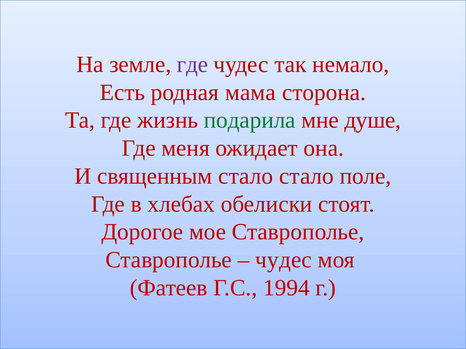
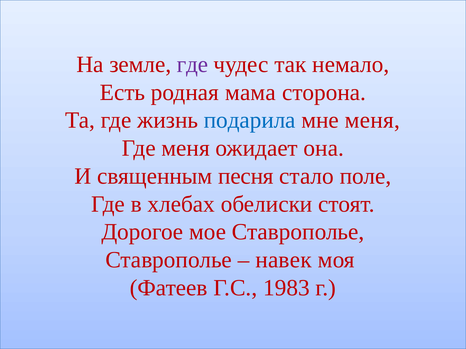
подарила colour: green -> blue (250, 120)
мне душе: душе -> меня (372, 120)
священным стало: стало -> песня (246, 176)
чудес: чудес -> навек (284, 260)
1994: 1994 -> 1983 (286, 288)
